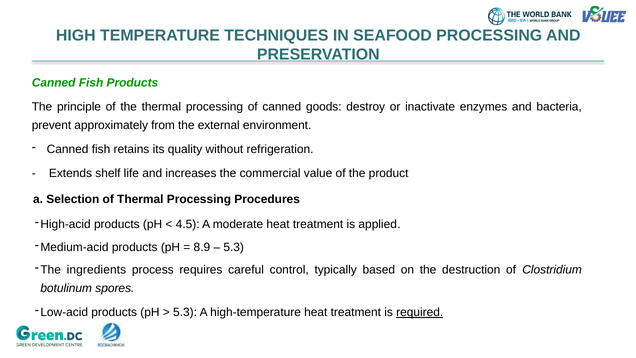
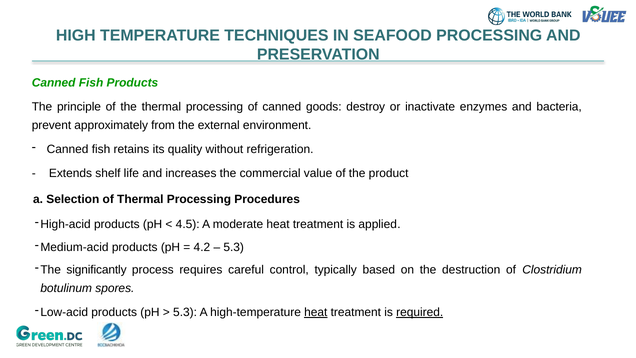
8.9: 8.9 -> 4.2 (202, 247)
ingredients: ingredients -> significantly (97, 270)
heat underline: none -> present (316, 312)
